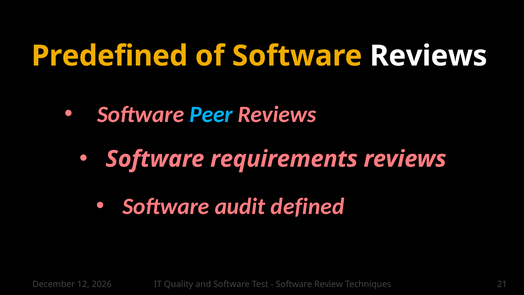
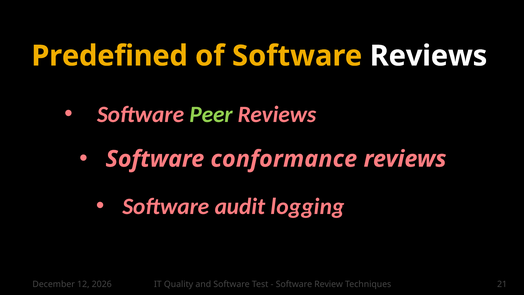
Peer colour: light blue -> light green (211, 114)
requirements: requirements -> conformance (284, 159)
defined: defined -> logging (308, 206)
